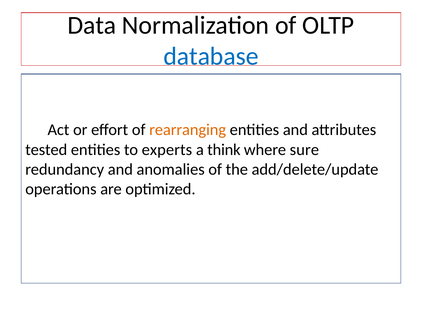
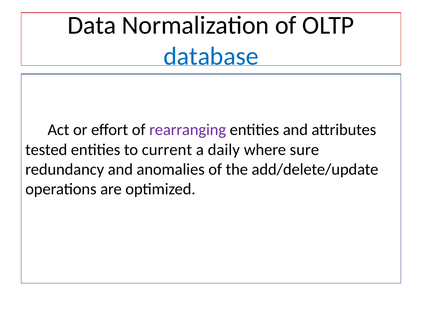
rearranging colour: orange -> purple (188, 130)
experts: experts -> current (167, 149)
think: think -> daily (224, 149)
